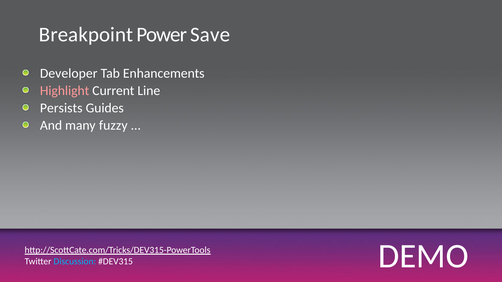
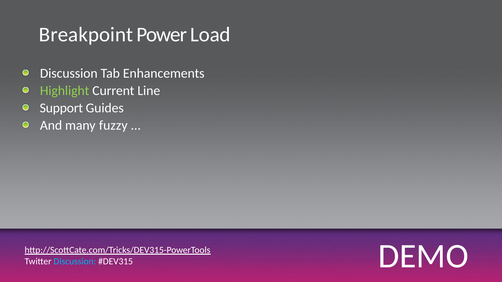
Save: Save -> Load (210, 35)
Developer: Developer -> Discussion (69, 73)
Highlight colour: pink -> light green (65, 91)
Persists: Persists -> Support (61, 108)
